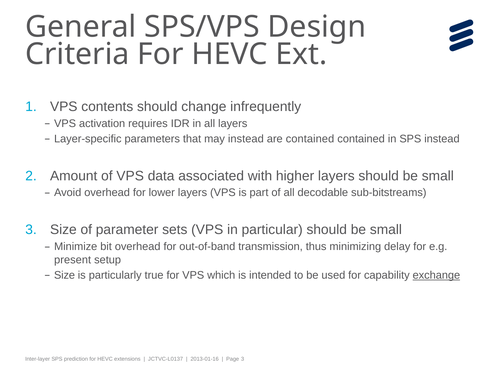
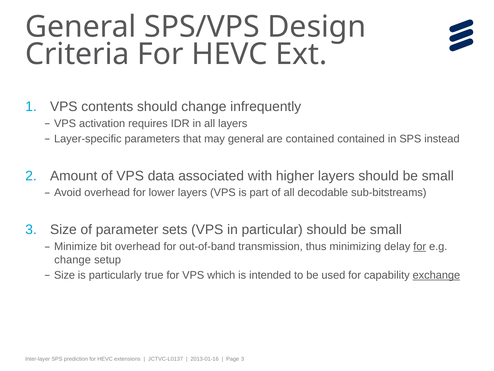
may instead: instead -> general (246, 139)
for underline: none -> present (420, 246)
present: present -> change (73, 259)
